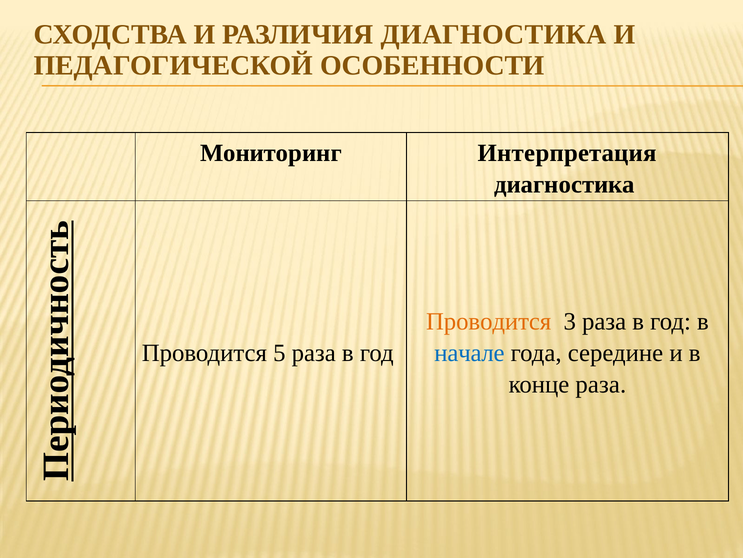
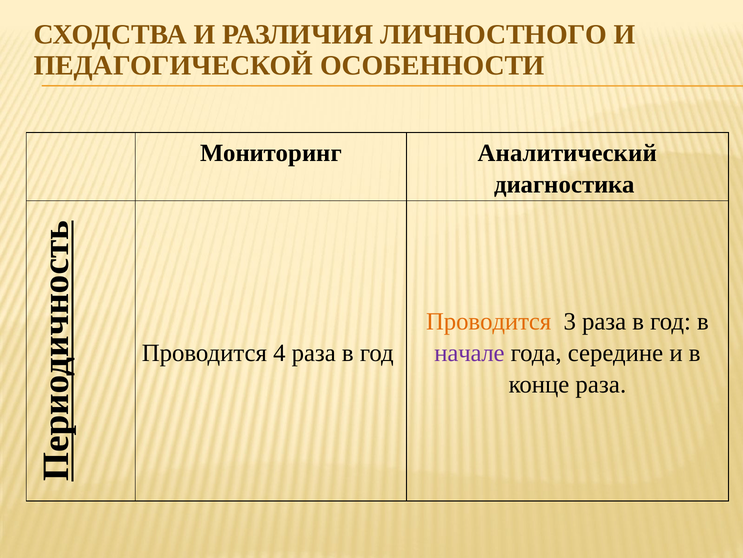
РАЗЛИЧИЯ ДИАГНОСТИКА: ДИАГНОСТИКА -> ЛИЧНОСТНОГО (494, 35)
Интерпретация: Интерпретация -> Аналитический (567, 153)
5: 5 -> 4 (279, 353)
начале colour: blue -> purple (469, 353)
